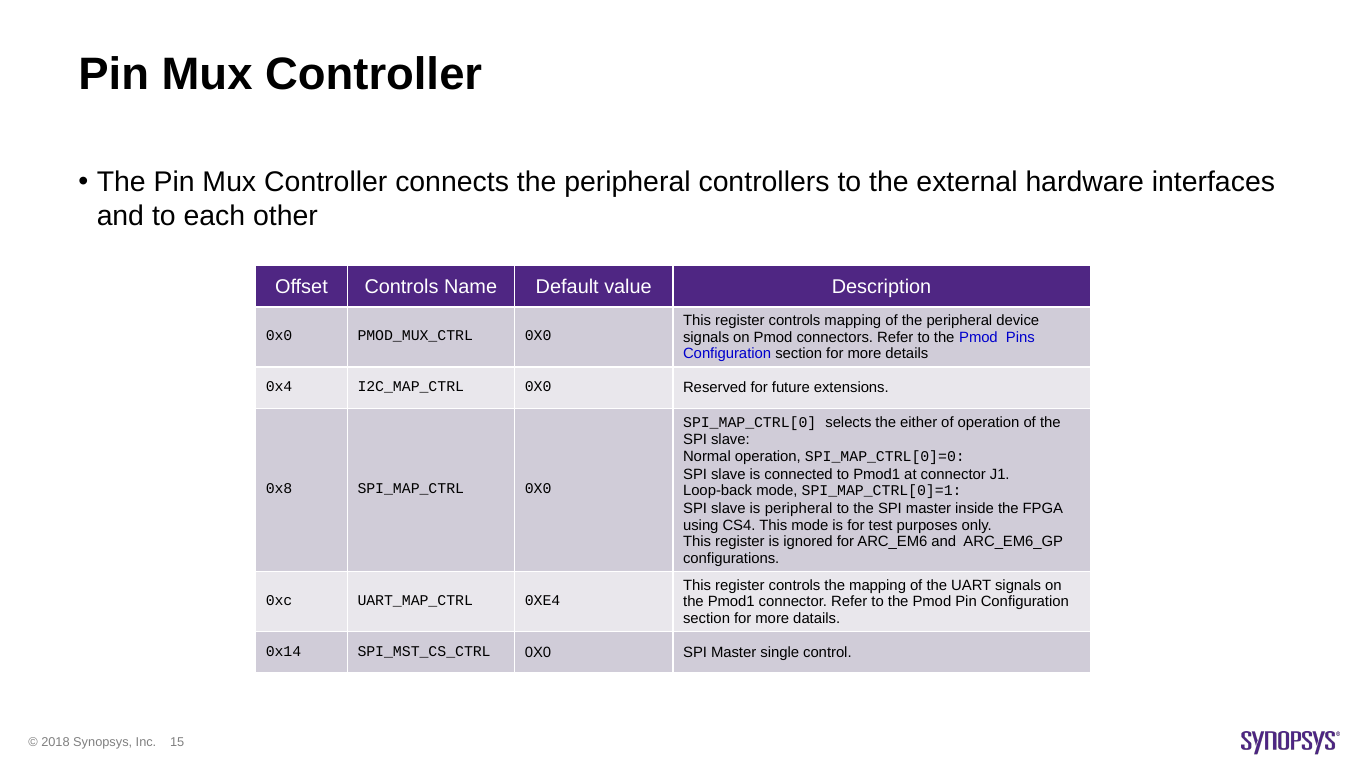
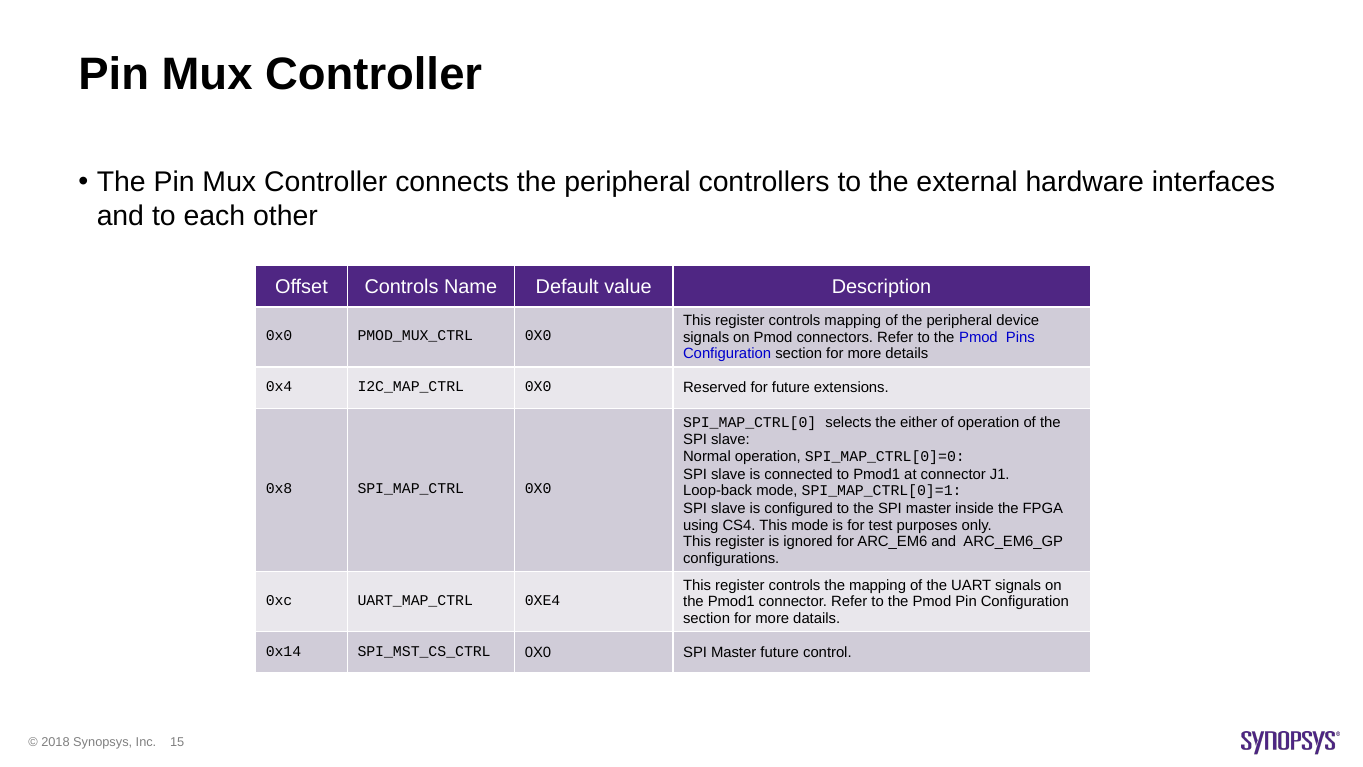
is peripheral: peripheral -> configured (799, 509)
Master single: single -> future (780, 652)
